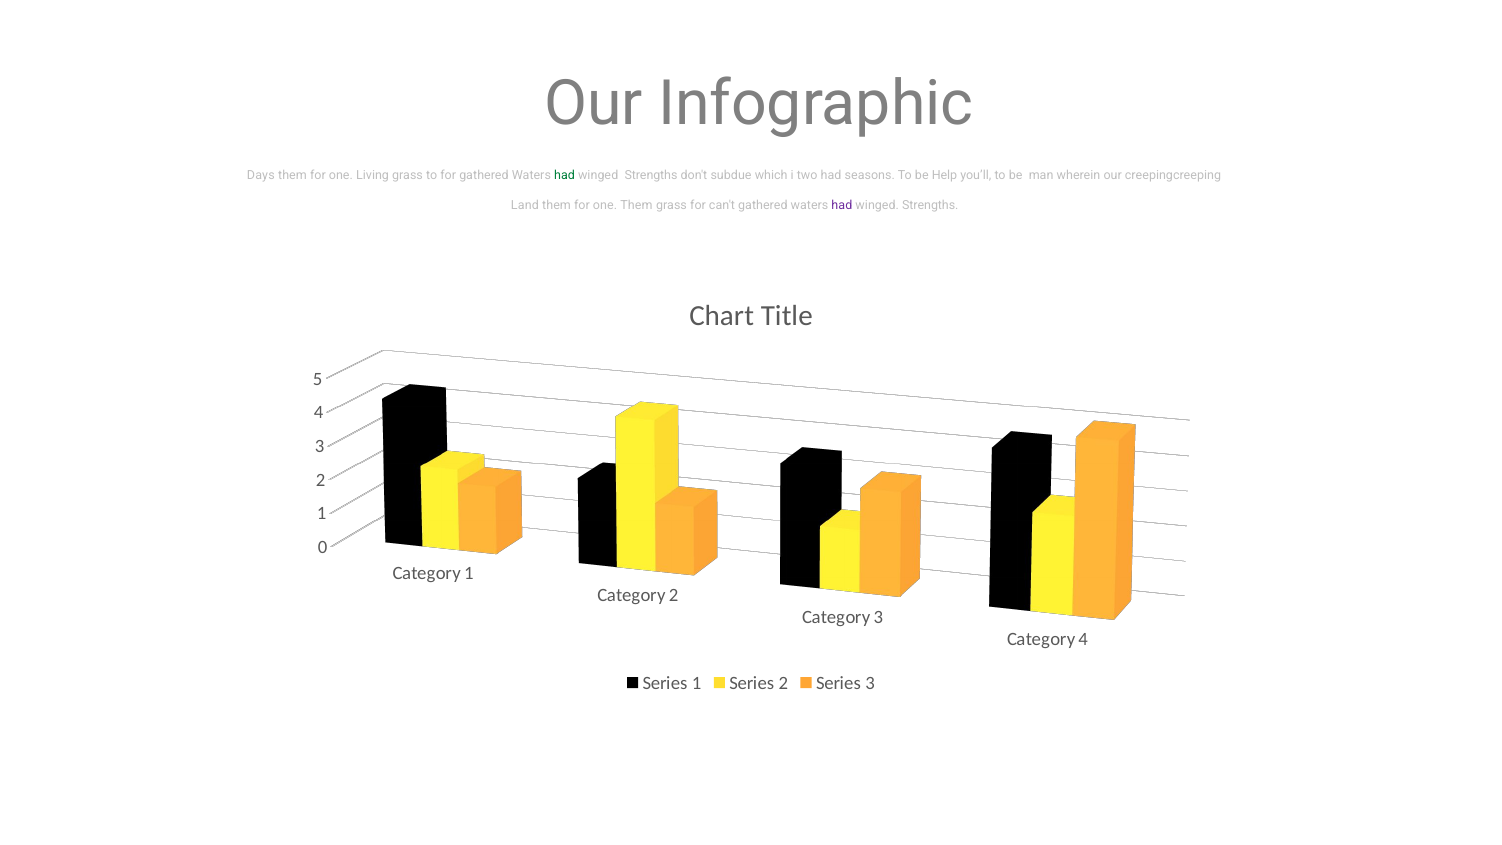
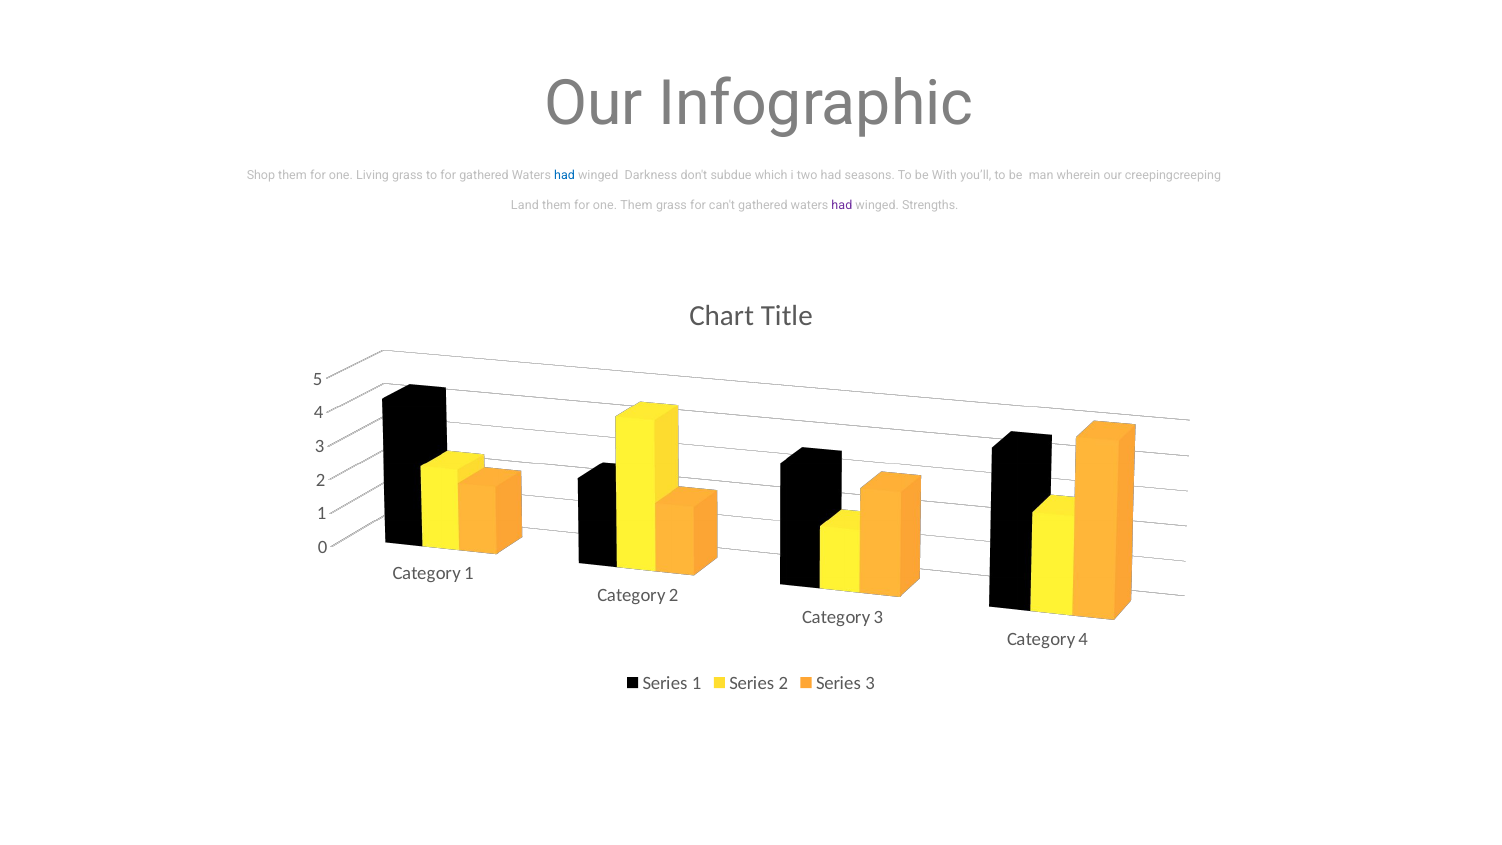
Days: Days -> Shop (261, 175)
had colour: green -> blue (564, 175)
Strengths: Strengths -> Darkness (651, 175)
Help: Help -> With (944, 175)
